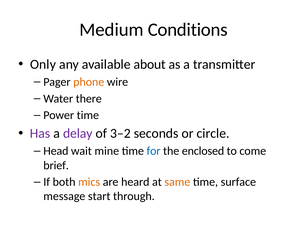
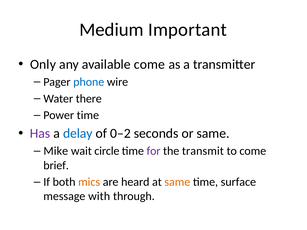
Conditions: Conditions -> Important (188, 30)
available about: about -> come (150, 64)
phone colour: orange -> blue (89, 82)
delay colour: purple -> blue (78, 134)
3–2: 3–2 -> 0–2 (120, 134)
or circle: circle -> same (213, 134)
Head: Head -> Mike (56, 151)
mine: mine -> circle (107, 151)
for colour: blue -> purple (154, 151)
enclosed: enclosed -> transmit (203, 151)
start: start -> with (99, 197)
